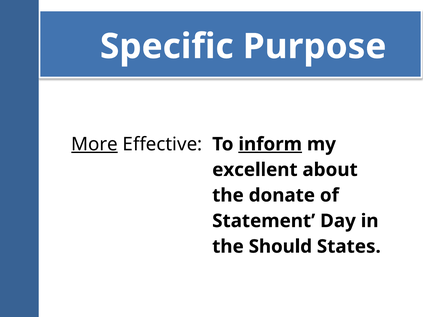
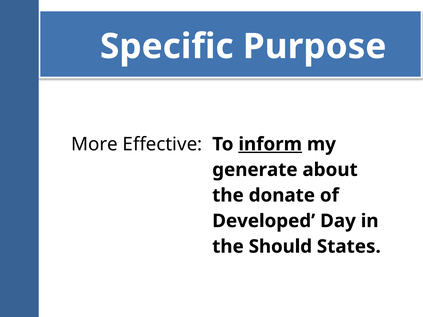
More underline: present -> none (94, 144)
excellent: excellent -> generate (255, 170)
Statement: Statement -> Developed (264, 221)
